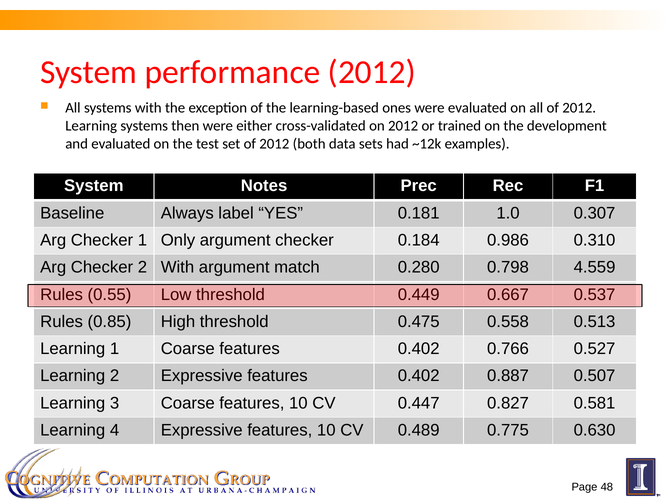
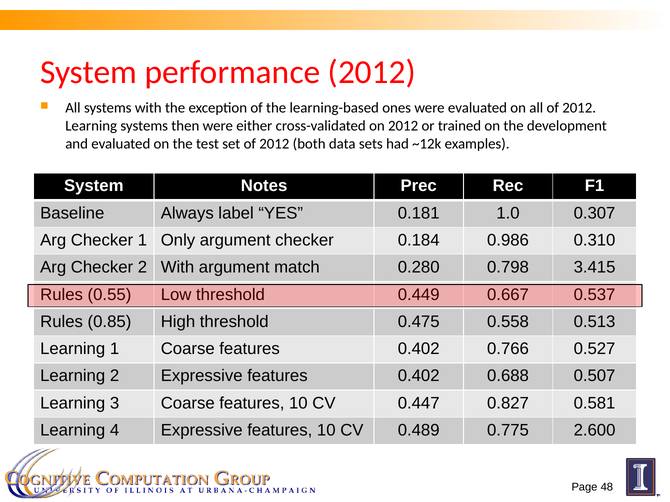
4.559: 4.559 -> 3.415 (595, 268)
0.887: 0.887 -> 0.688 (508, 376)
0.630: 0.630 -> 2.600 (595, 431)
